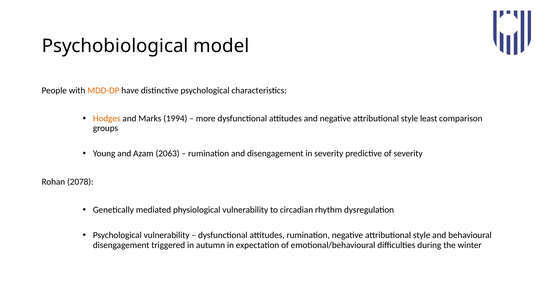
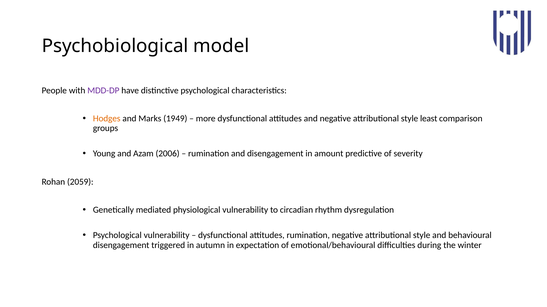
MDD-DP colour: orange -> purple (103, 91)
1994: 1994 -> 1949 (175, 119)
2063: 2063 -> 2006 (168, 154)
in severity: severity -> amount (329, 154)
2078: 2078 -> 2059 (80, 182)
